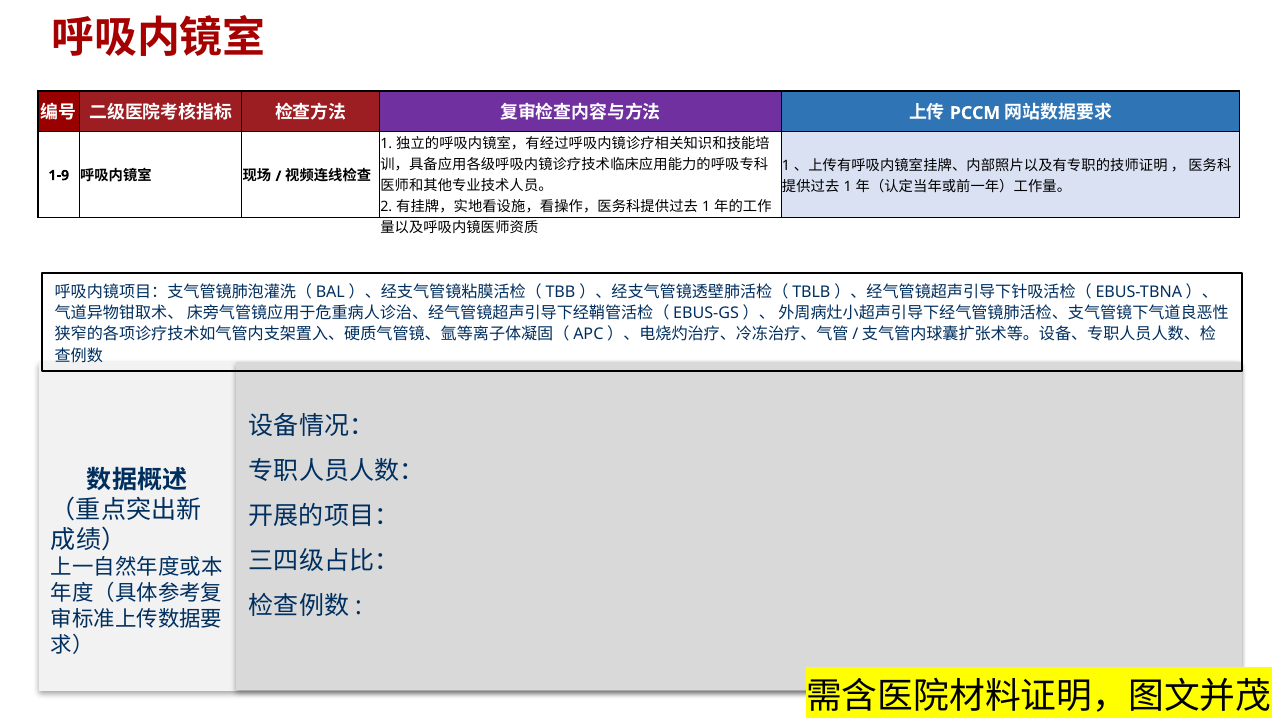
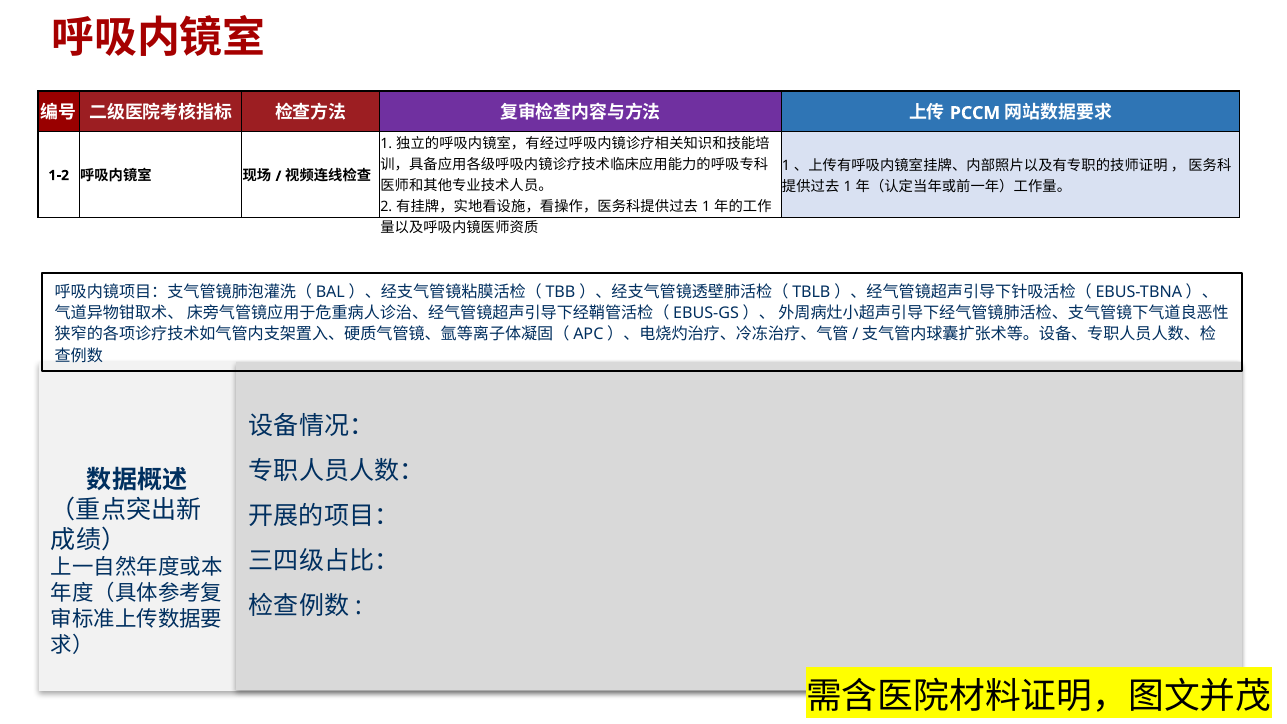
1-9: 1-9 -> 1-2 (59, 175)
